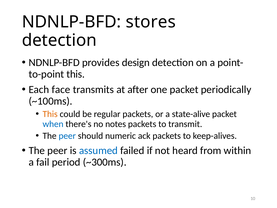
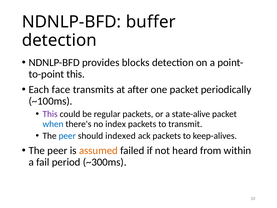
stores: stores -> buffer (151, 22)
design: design -> blocks (136, 62)
This colour: orange -> purple (50, 114)
notes: notes -> index (116, 124)
numeric: numeric -> indexed (120, 136)
assumed colour: blue -> orange (98, 150)
